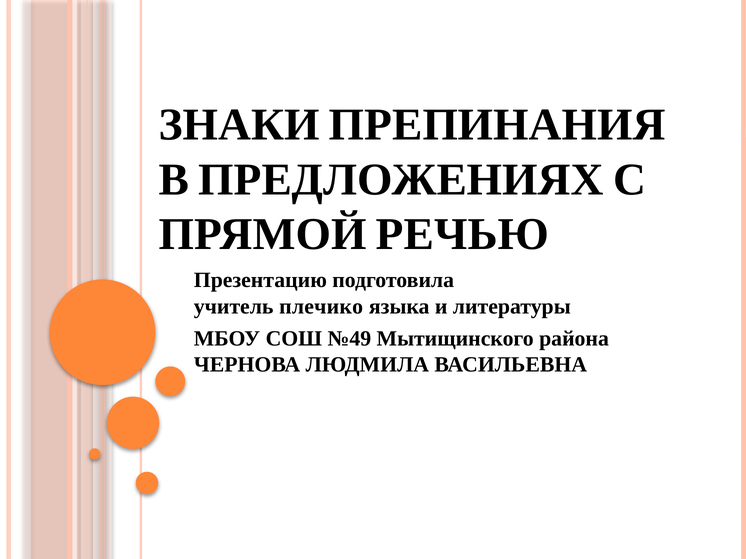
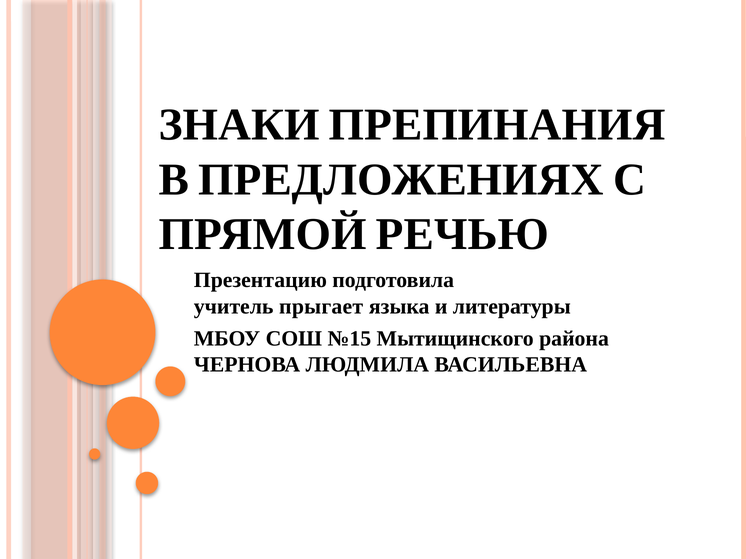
плечико: плечико -> прыгает (321, 307)
№49: №49 -> №15 (349, 339)
